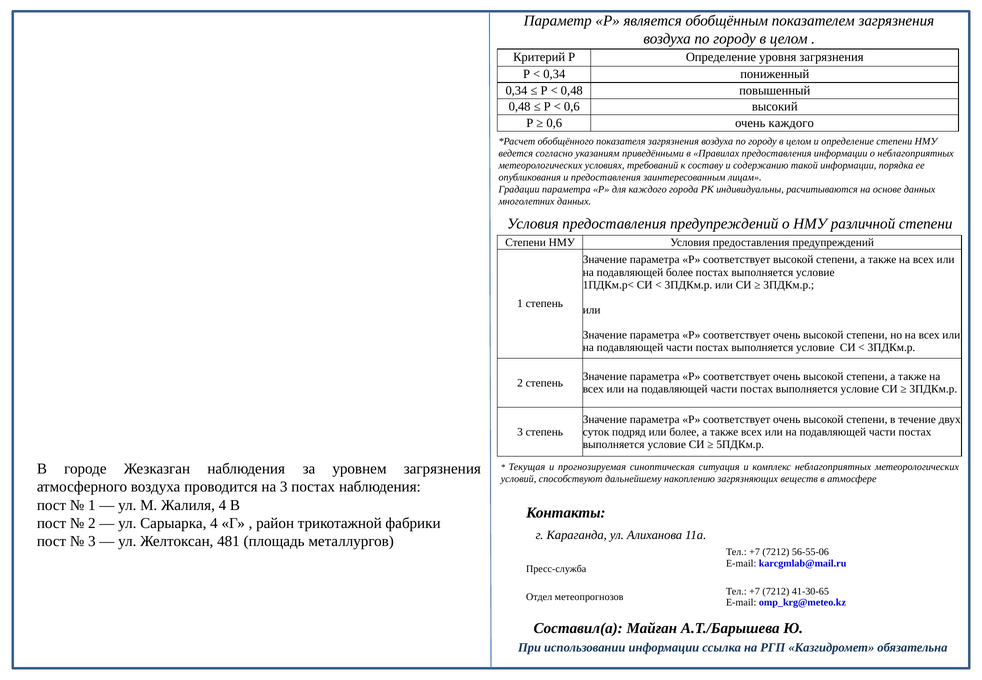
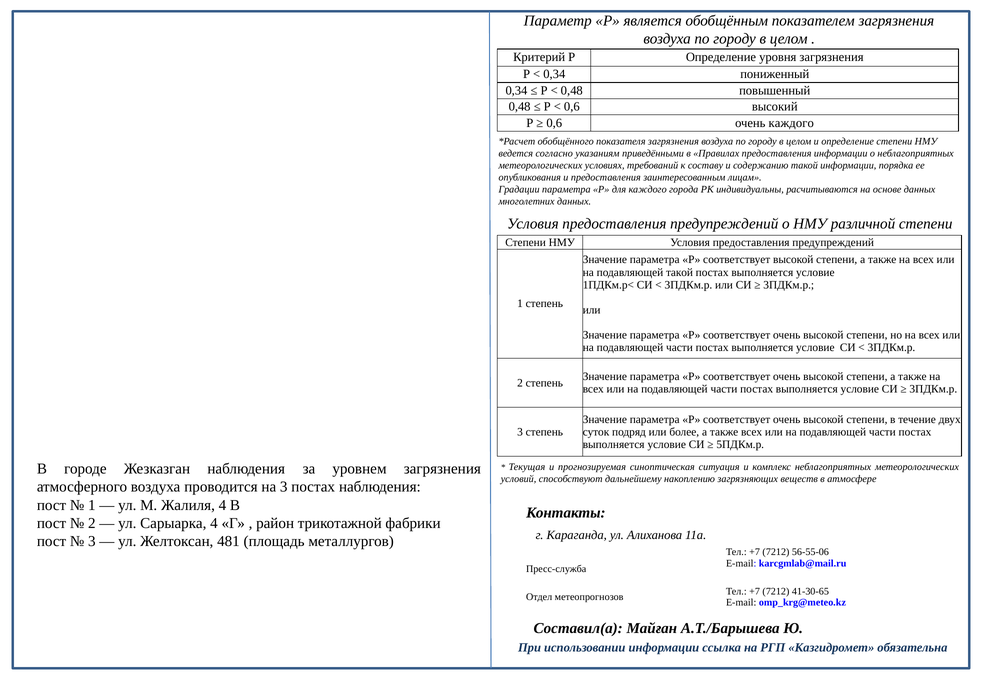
подавляющей более: более -> такой (680, 272)
